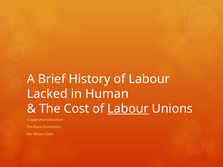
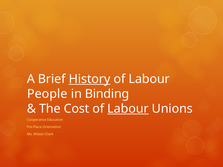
History underline: none -> present (90, 79)
Lacked: Lacked -> People (47, 94)
Human: Human -> Binding (107, 94)
